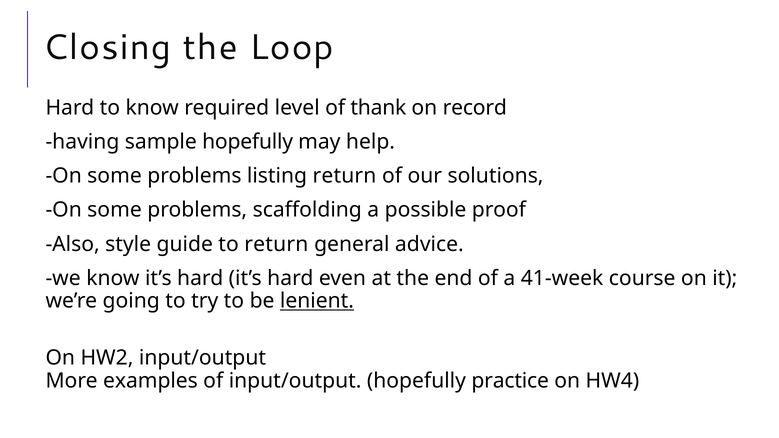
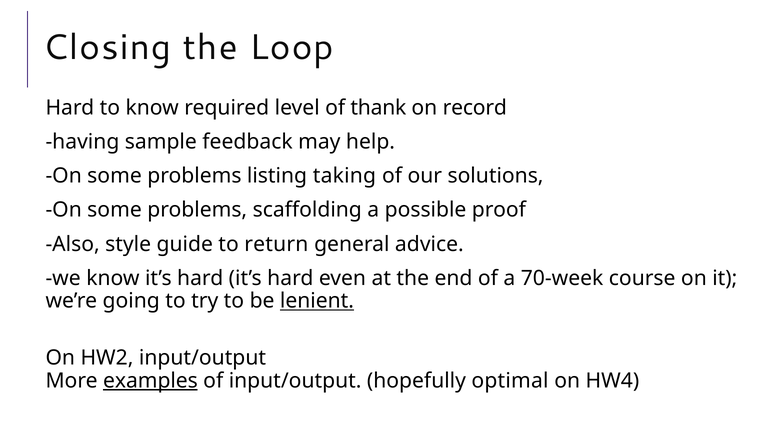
sample hopefully: hopefully -> feedback (247, 142)
listing return: return -> taking (344, 176)
41-week: 41-week -> 70-week (562, 278)
examples underline: none -> present (150, 381)
practice: practice -> optimal (510, 381)
